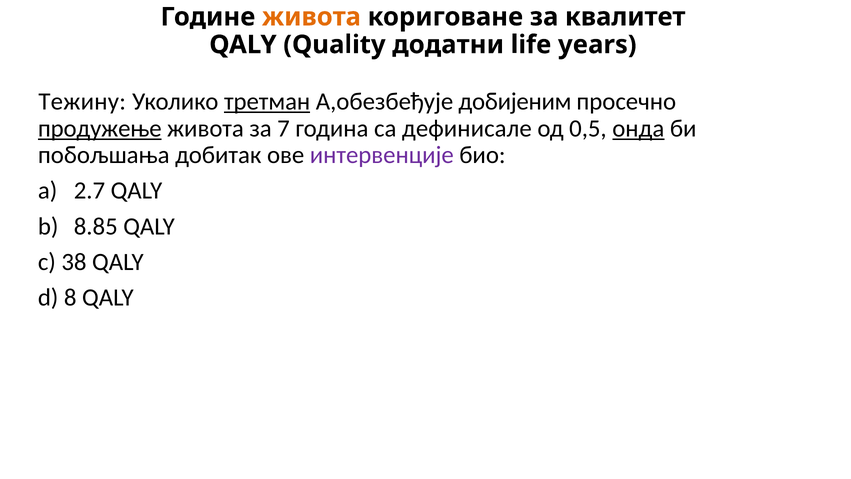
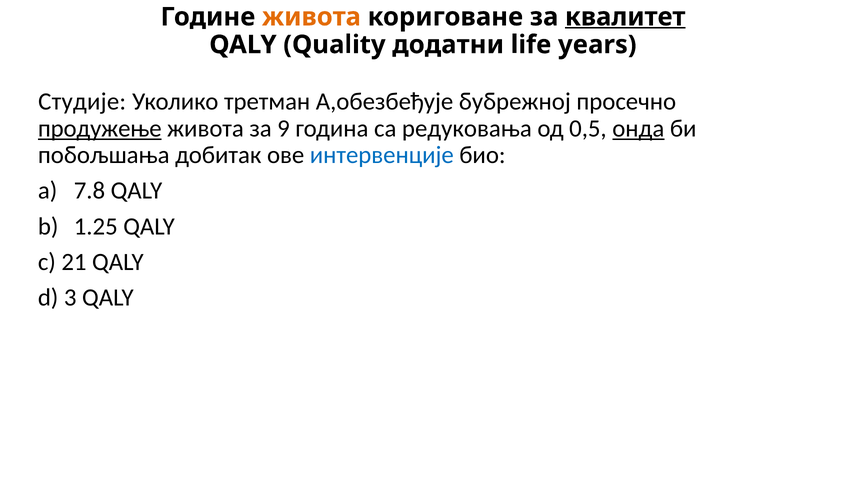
квалитет underline: none -> present (625, 17)
Тежину: Тежину -> Студије (82, 102)
третман underline: present -> none (267, 102)
добијеним: добијеним -> бубрежној (515, 102)
7: 7 -> 9 (284, 128)
дефинисале: дефинисале -> редуковања (467, 128)
интервенције colour: purple -> blue (382, 155)
2.7: 2.7 -> 7.8 (89, 191)
8.85: 8.85 -> 1.25 (96, 226)
38: 38 -> 21 (74, 262)
8: 8 -> 3 (70, 298)
